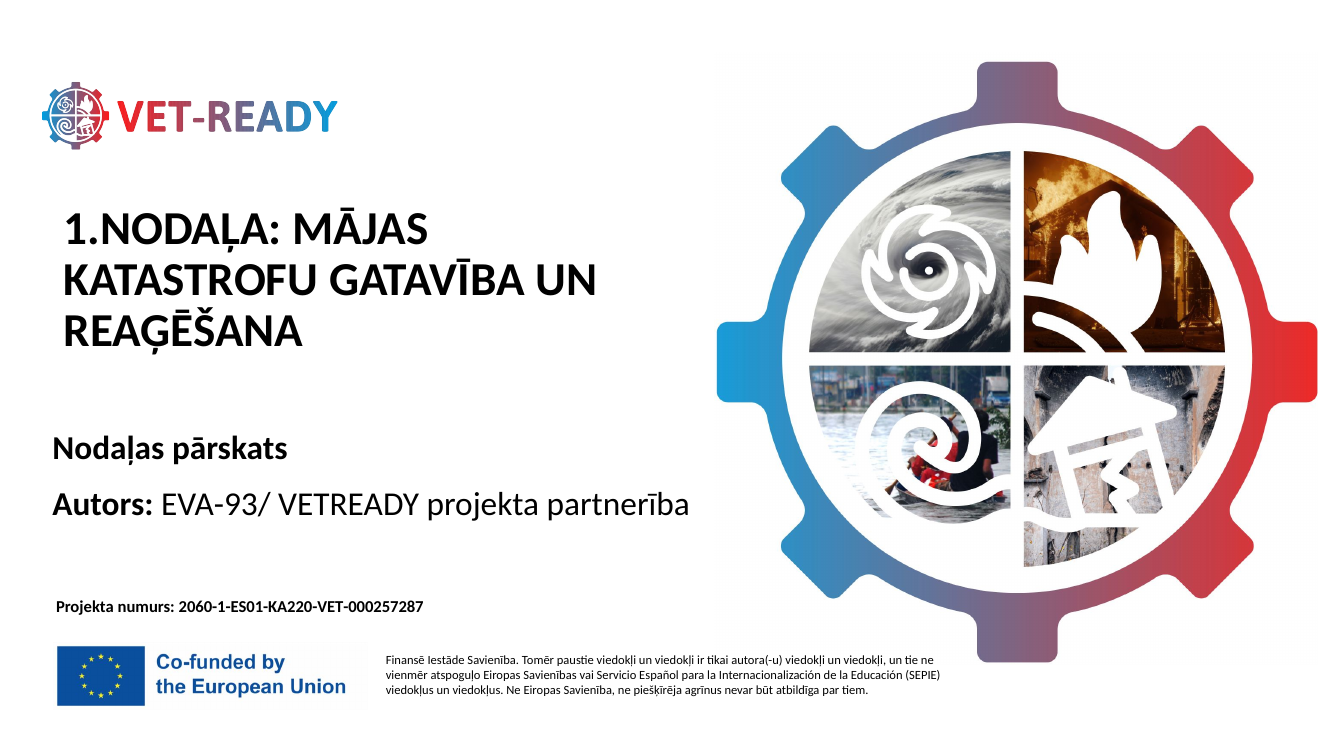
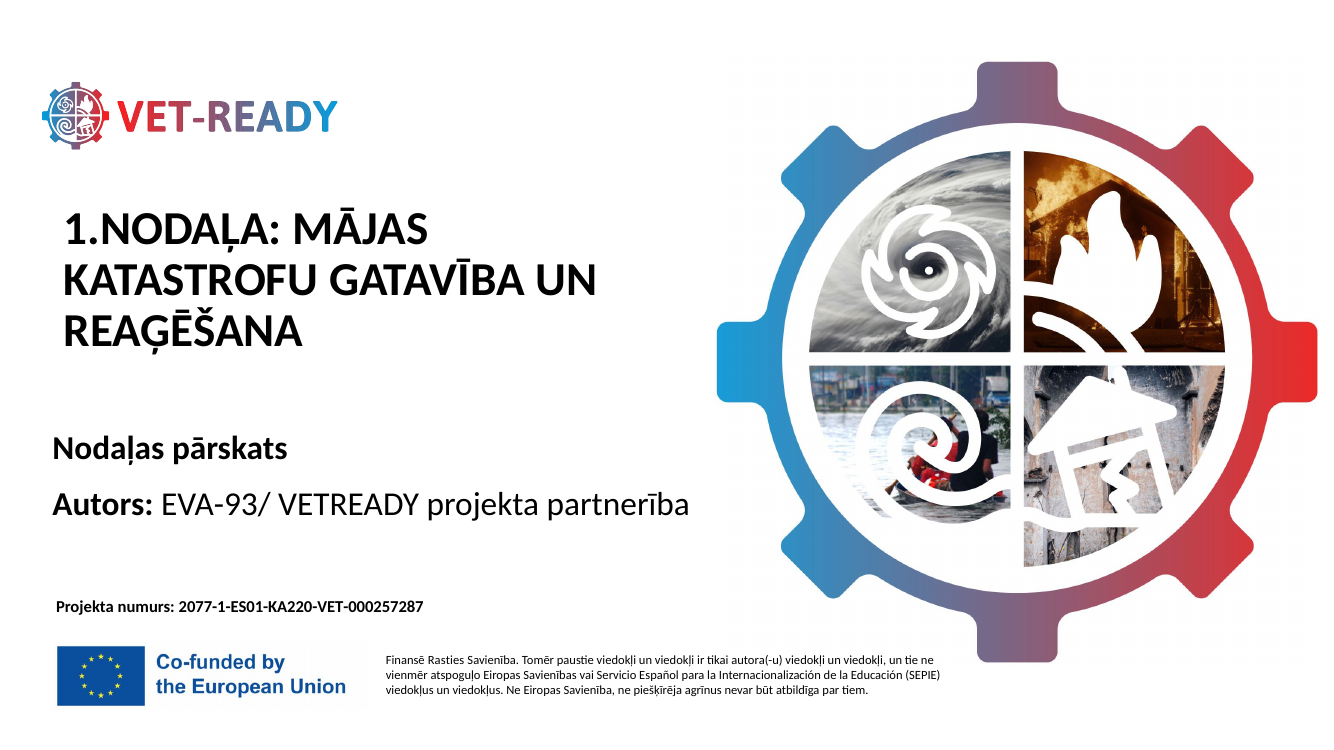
2060-1-ES01-KA220-VET-000257287: 2060-1-ES01-KA220-VET-000257287 -> 2077-1-ES01-KA220-VET-000257287 (301, 607)
Iestāde: Iestāde -> Rasties (446, 661)
